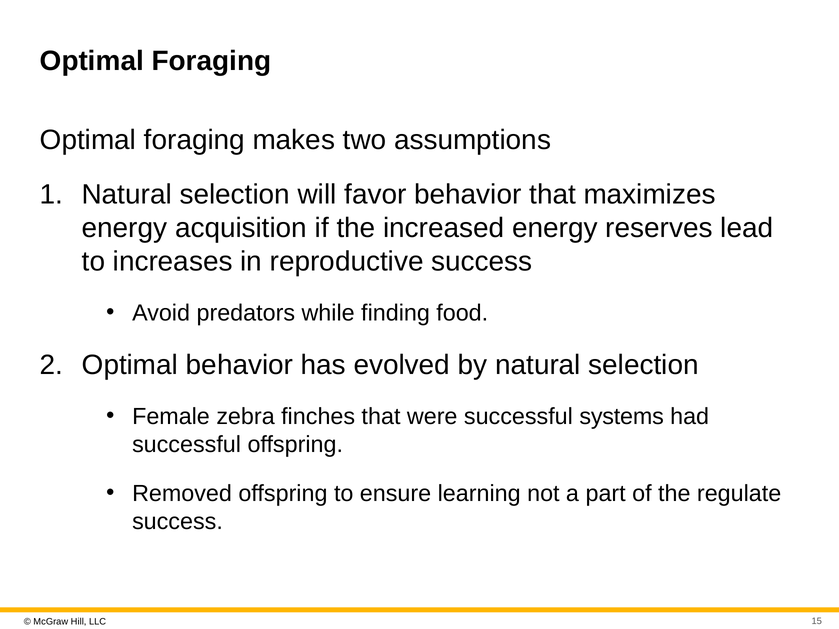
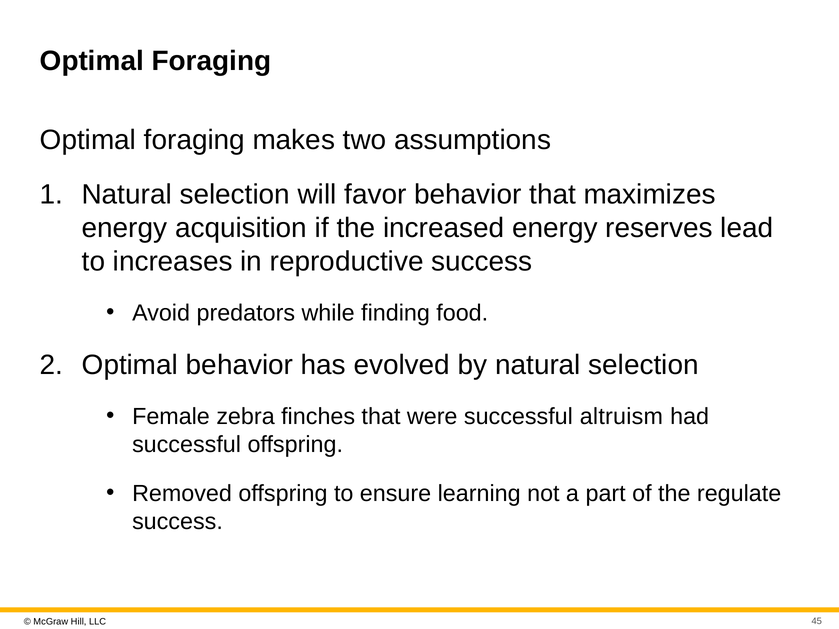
systems: systems -> altruism (621, 417)
15: 15 -> 45 (817, 621)
